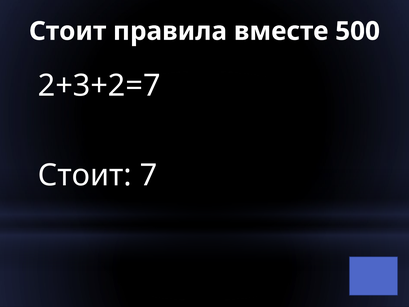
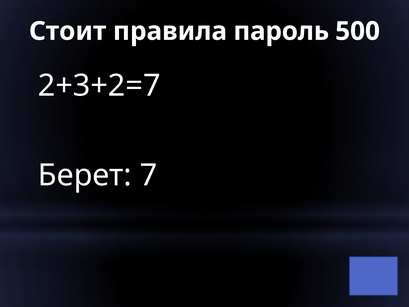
вместе: вместе -> пароль (281, 31)
Стоит: Стоит -> Берет (85, 175)
